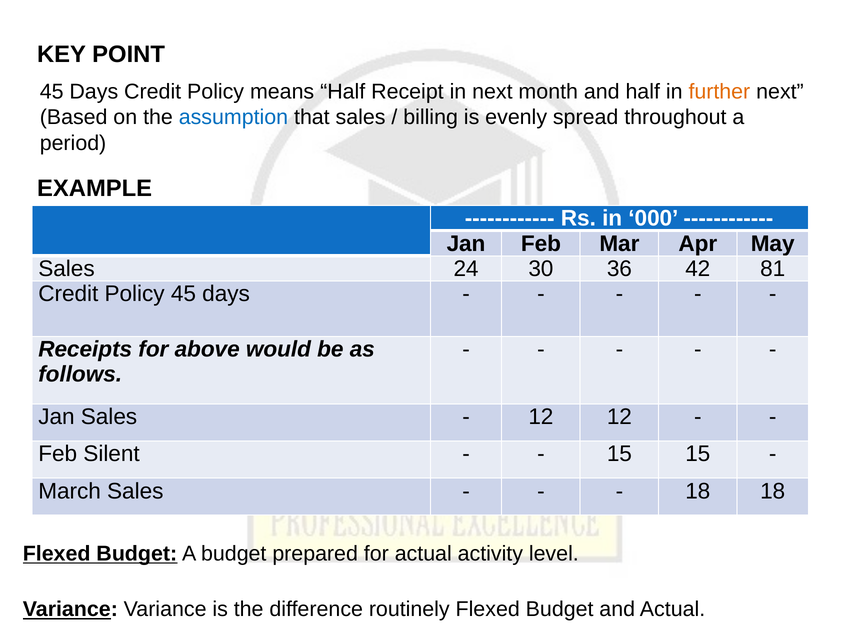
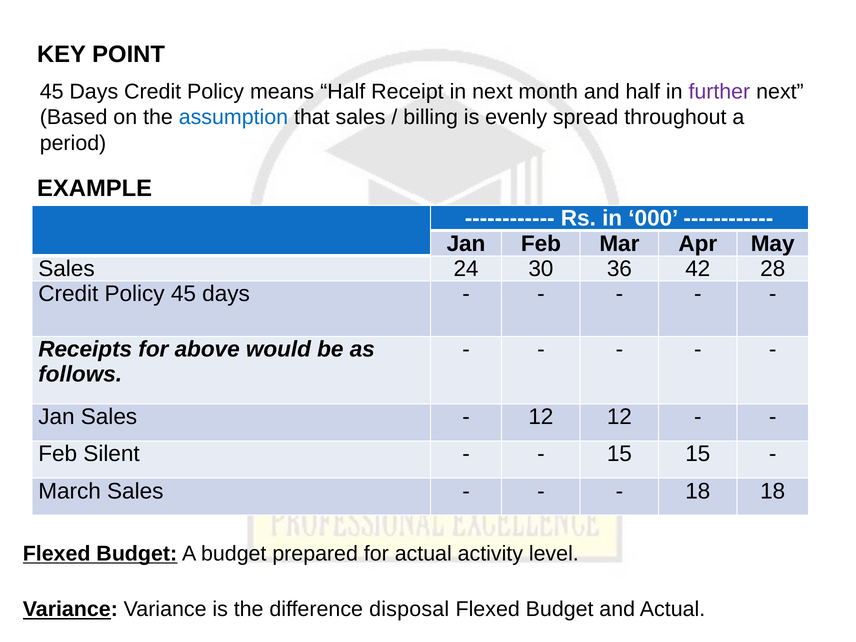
further colour: orange -> purple (719, 92)
81: 81 -> 28 (773, 269)
routinely: routinely -> disposal (409, 609)
